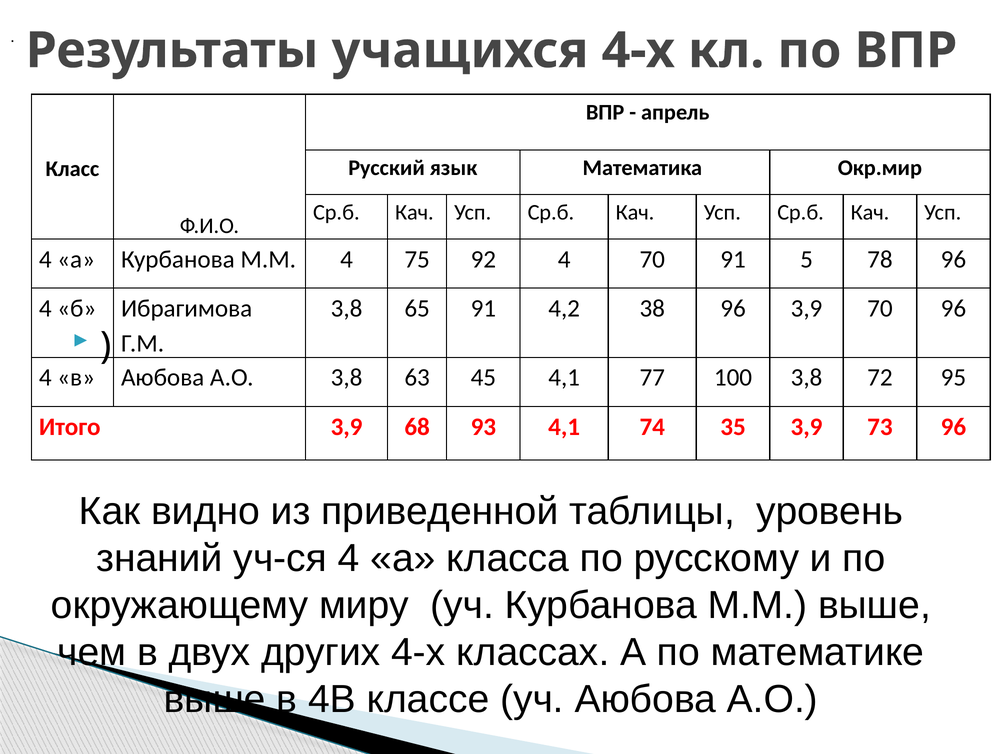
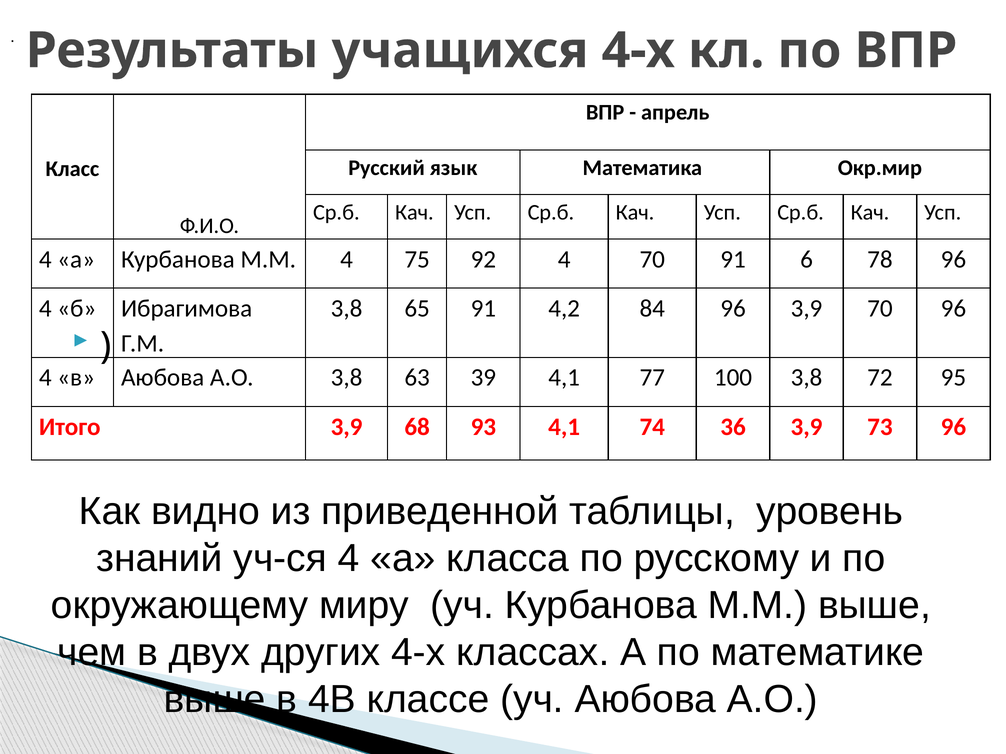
5: 5 -> 6 (806, 259)
38: 38 -> 84 (652, 309)
45: 45 -> 39 (483, 378)
35: 35 -> 36 (733, 427)
